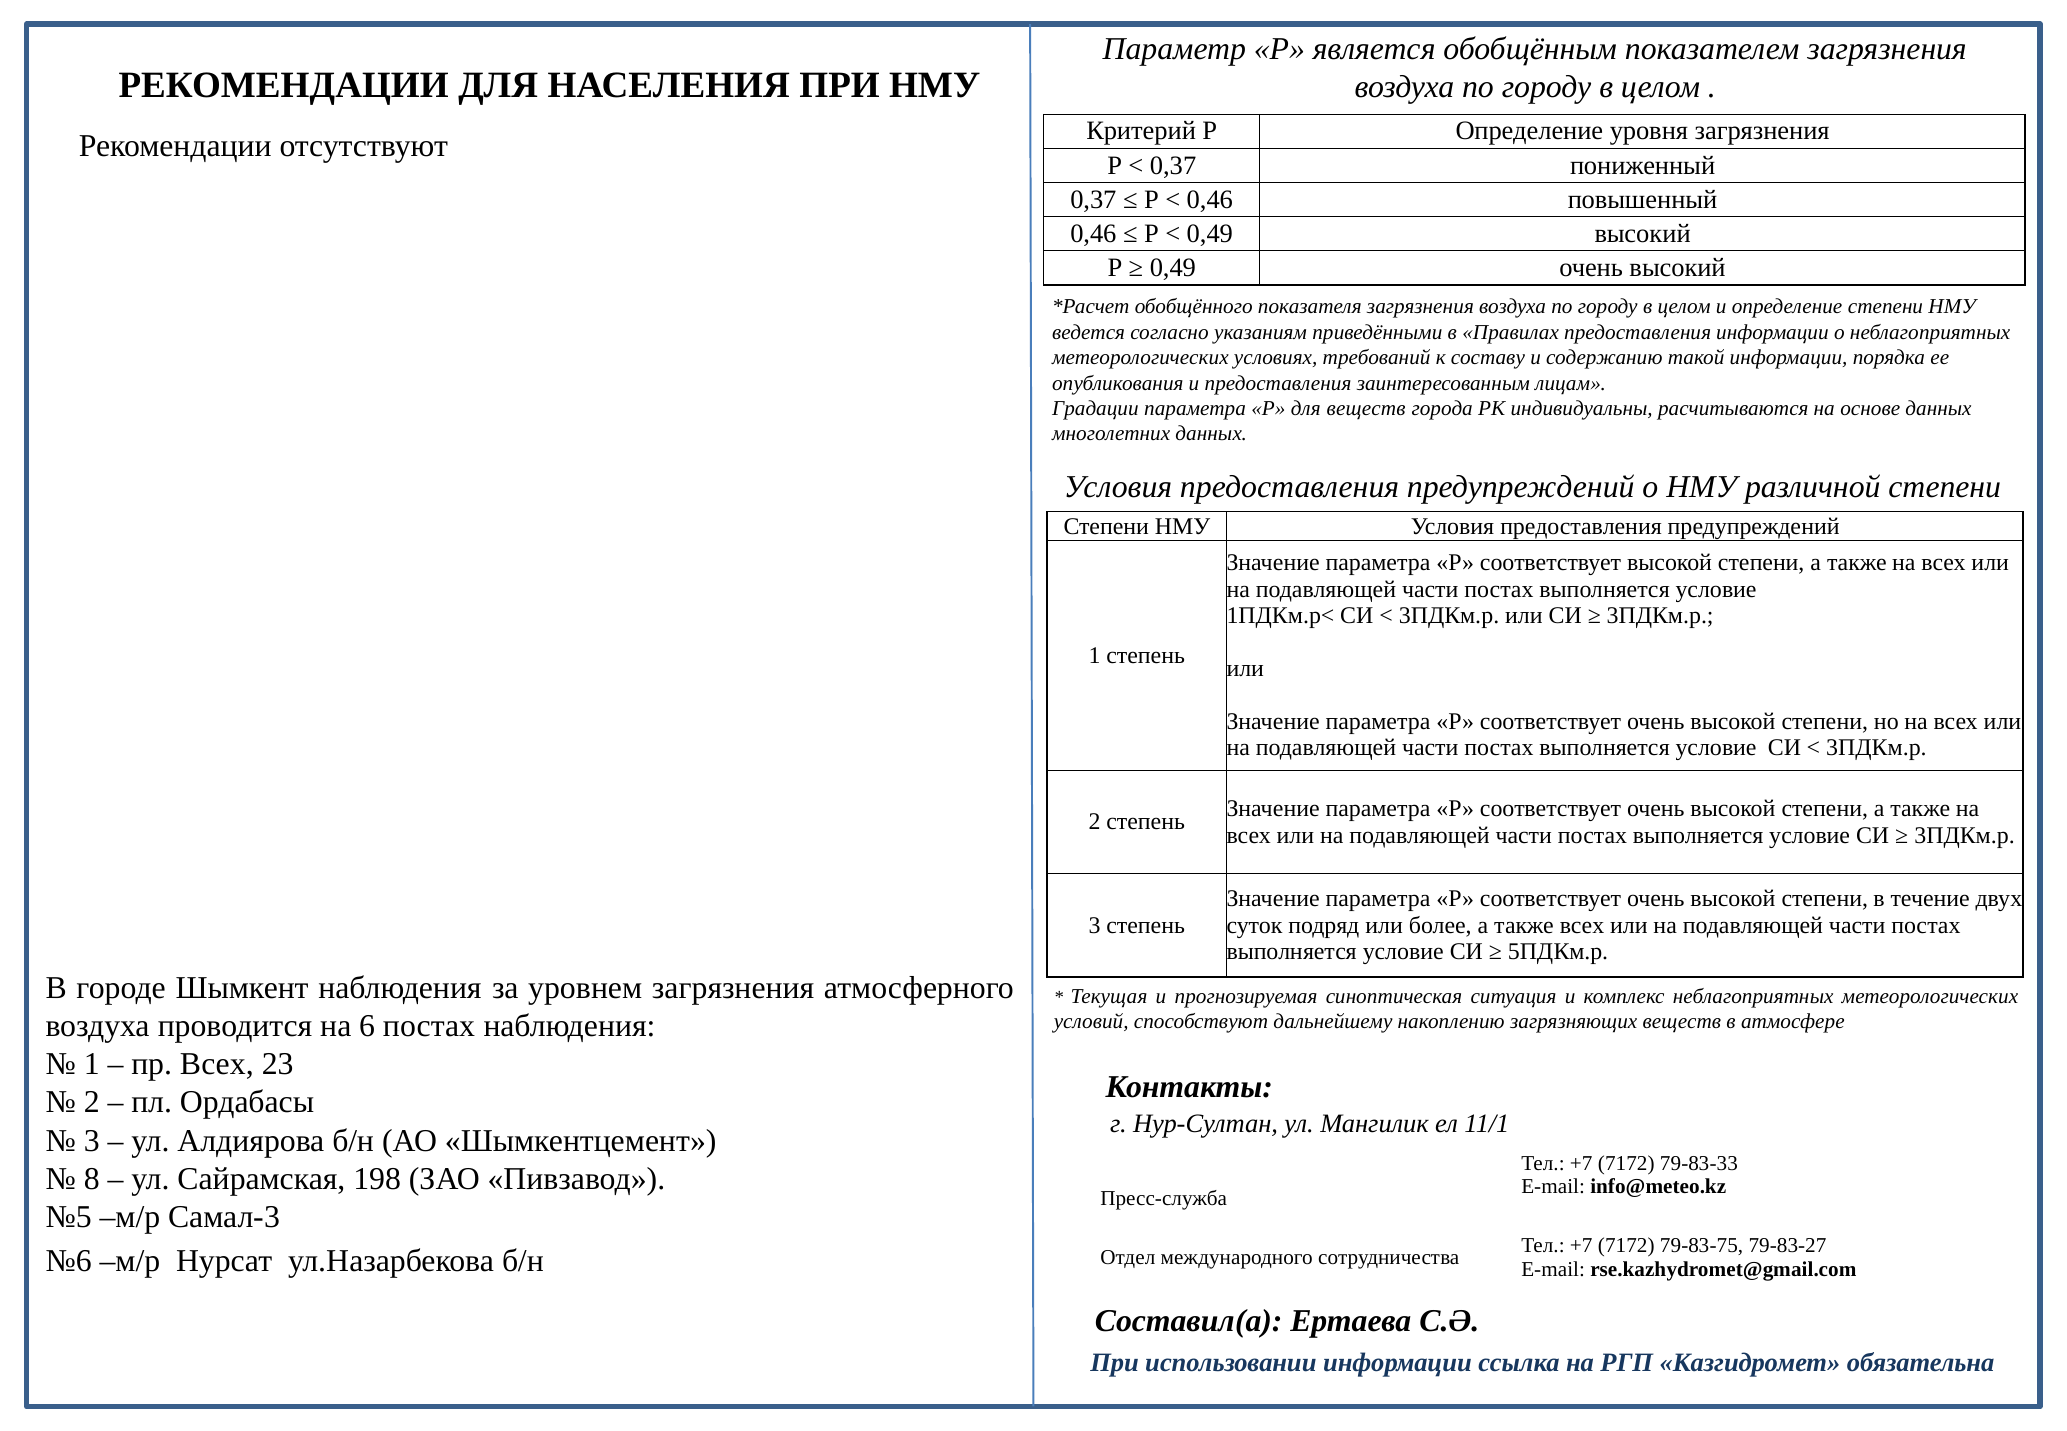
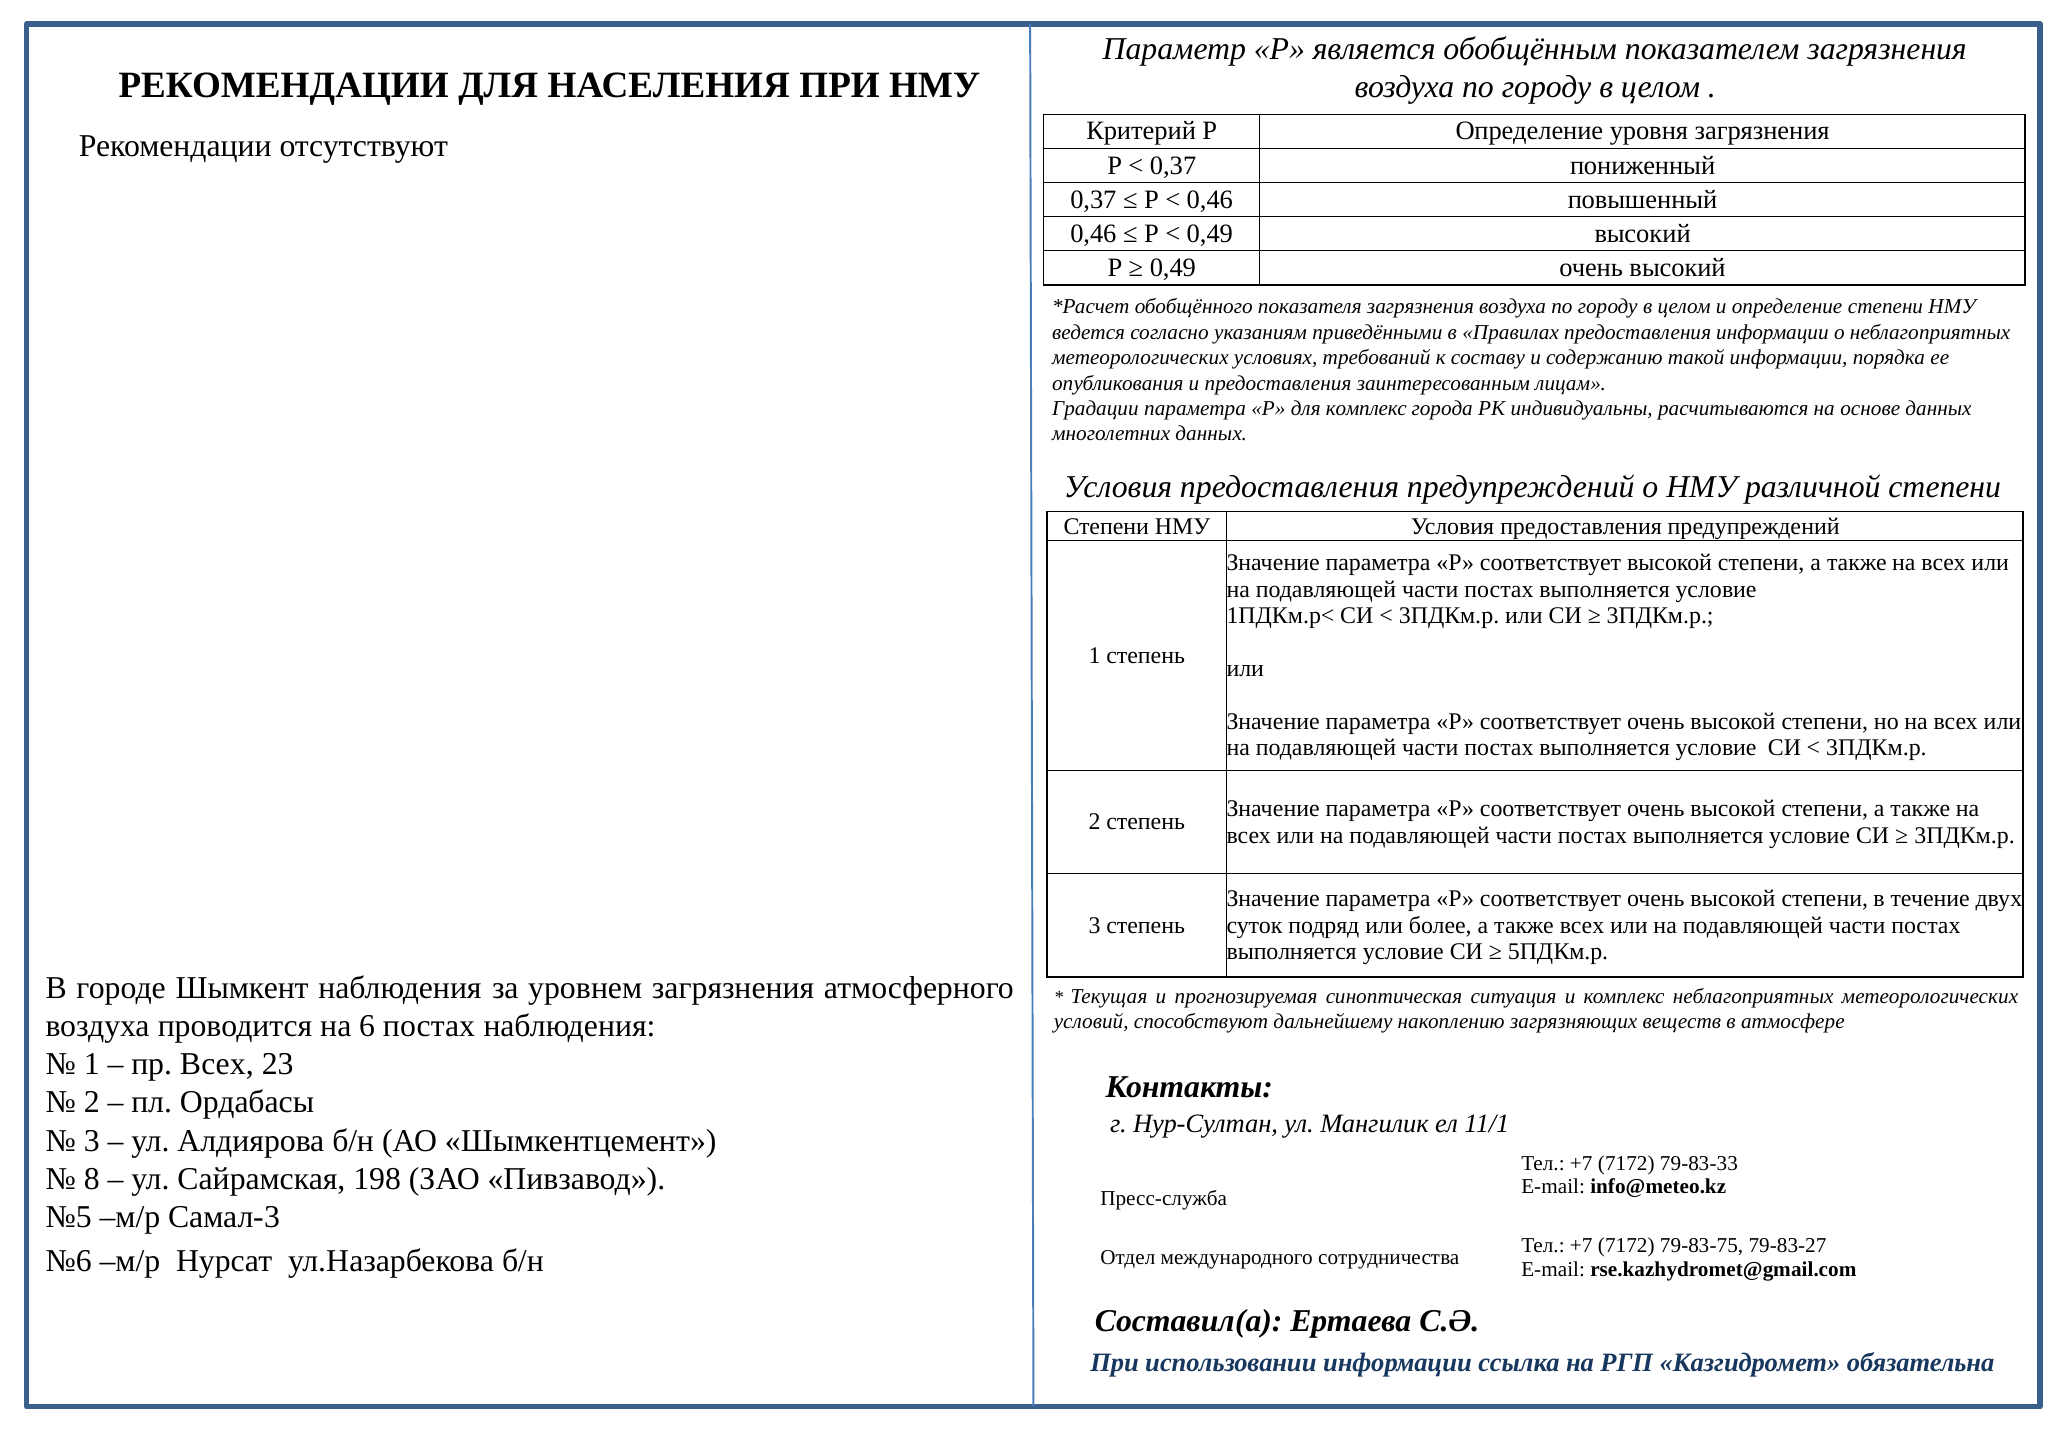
для веществ: веществ -> комплекс (1366, 408)
